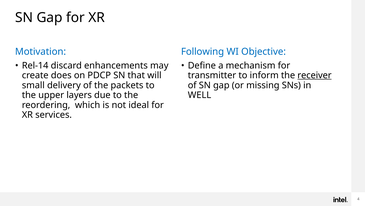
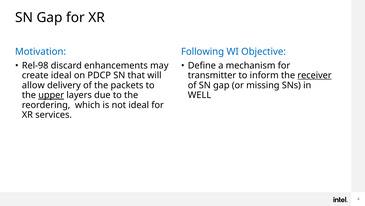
Rel-14: Rel-14 -> Rel-98 (35, 65)
create does: does -> ideal (61, 75)
small: small -> allow (33, 85)
upper underline: none -> present (51, 95)
